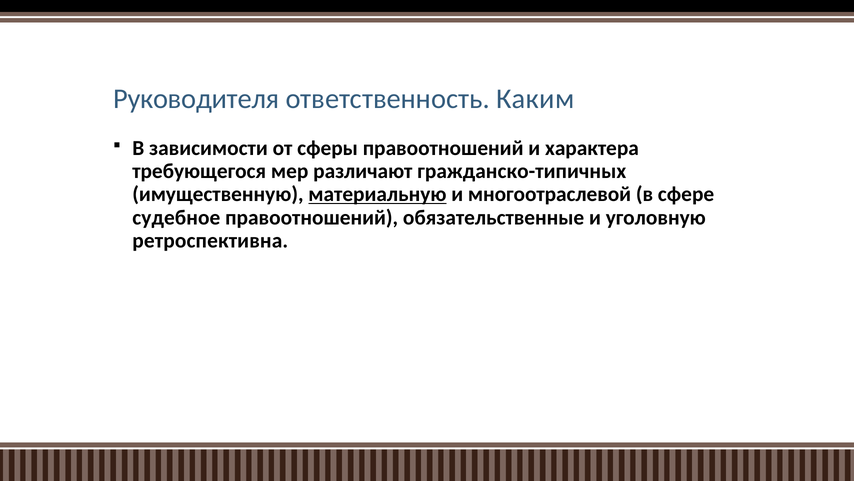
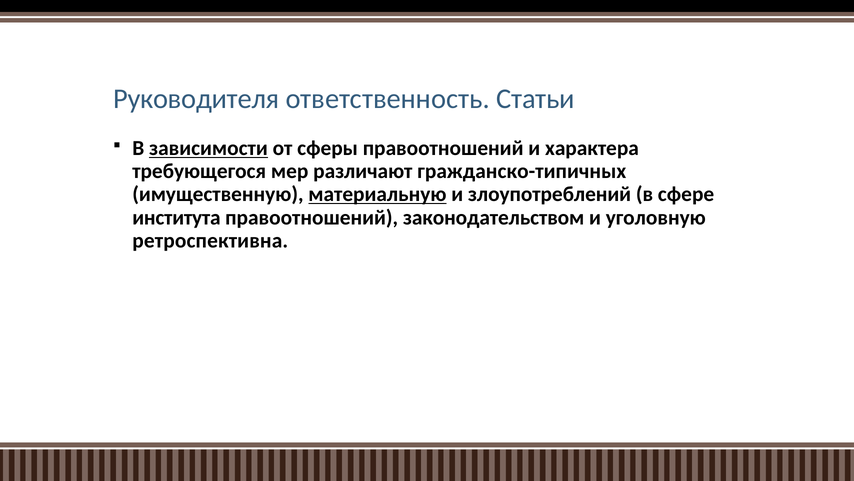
Каким: Каким -> Статьи (536, 99)
зависимости underline: none -> present (208, 148)
многоотраслевой: многоотраслевой -> злоупотреблений (550, 194)
судебное: судебное -> института (176, 217)
обязательственные: обязательственные -> законодательством (494, 217)
